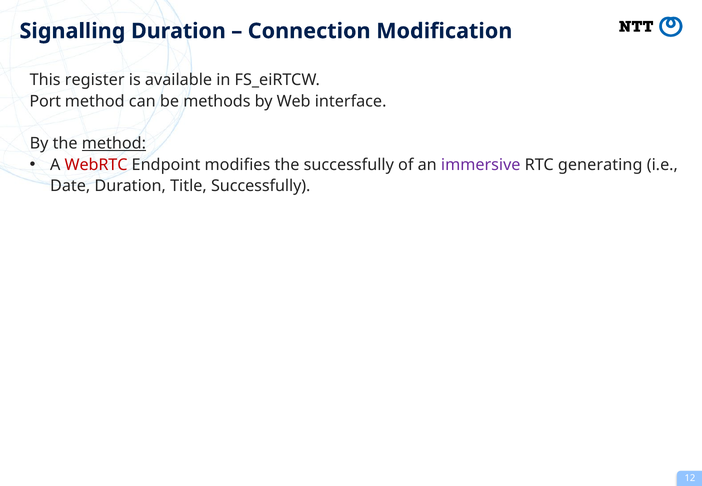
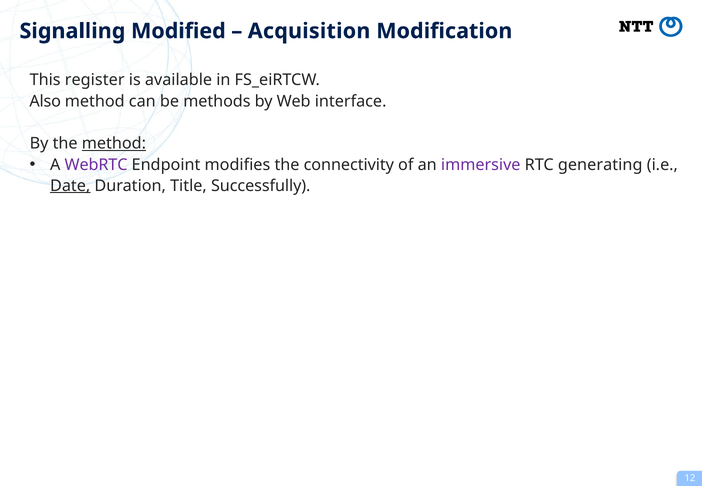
Signalling Duration: Duration -> Modified (178, 31)
Connection: Connection -> Acquisition (309, 31)
Port: Port -> Also (45, 101)
WebRTC colour: red -> purple (96, 165)
the successfully: successfully -> connectivity (349, 165)
Date underline: none -> present (70, 186)
